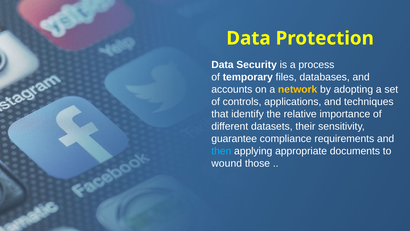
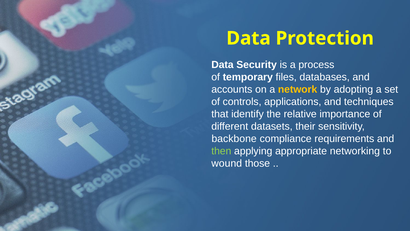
guarantee: guarantee -> backbone (234, 138)
then colour: light blue -> light green (221, 151)
documents: documents -> networking (355, 151)
